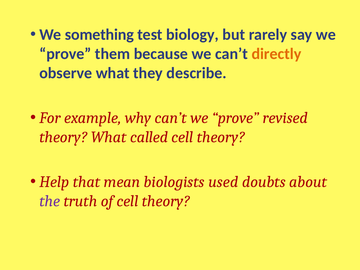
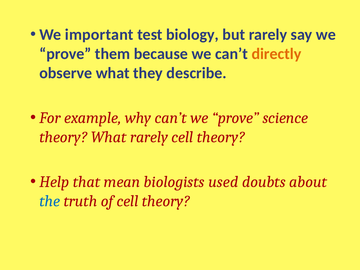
something: something -> important (99, 35)
revised: revised -> science (285, 118)
What called: called -> rarely (149, 137)
the colour: purple -> blue (50, 201)
